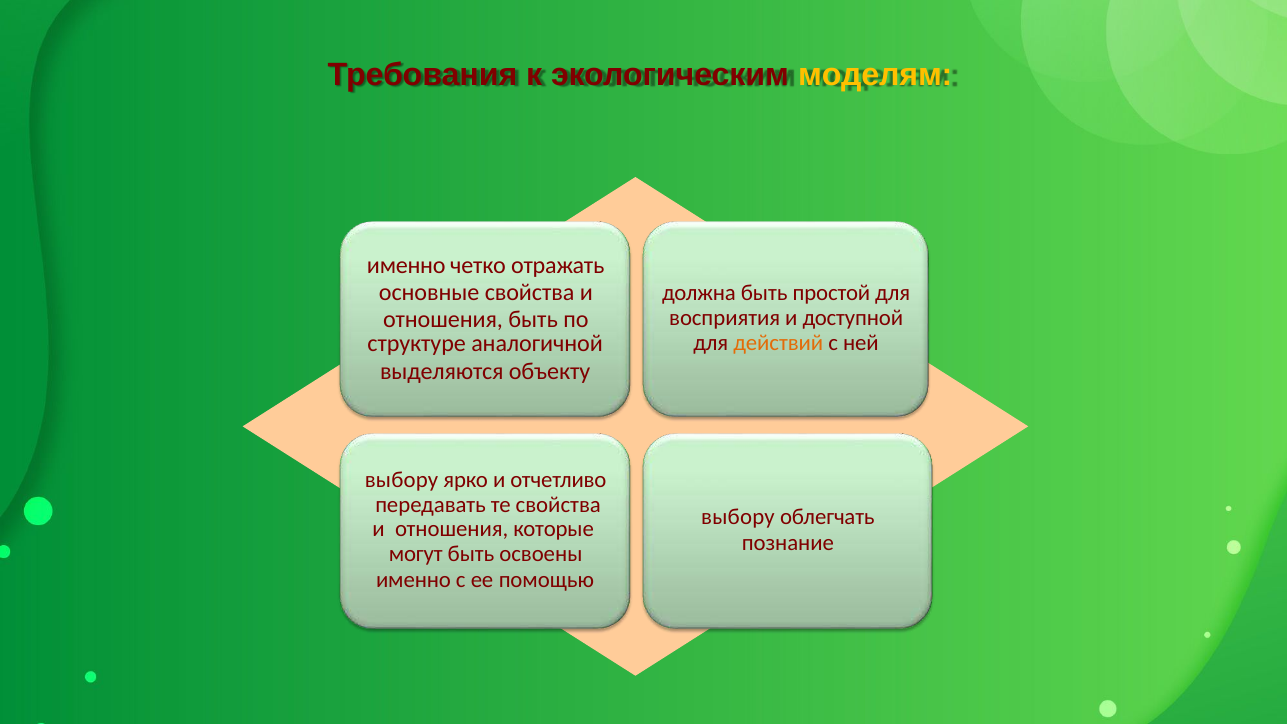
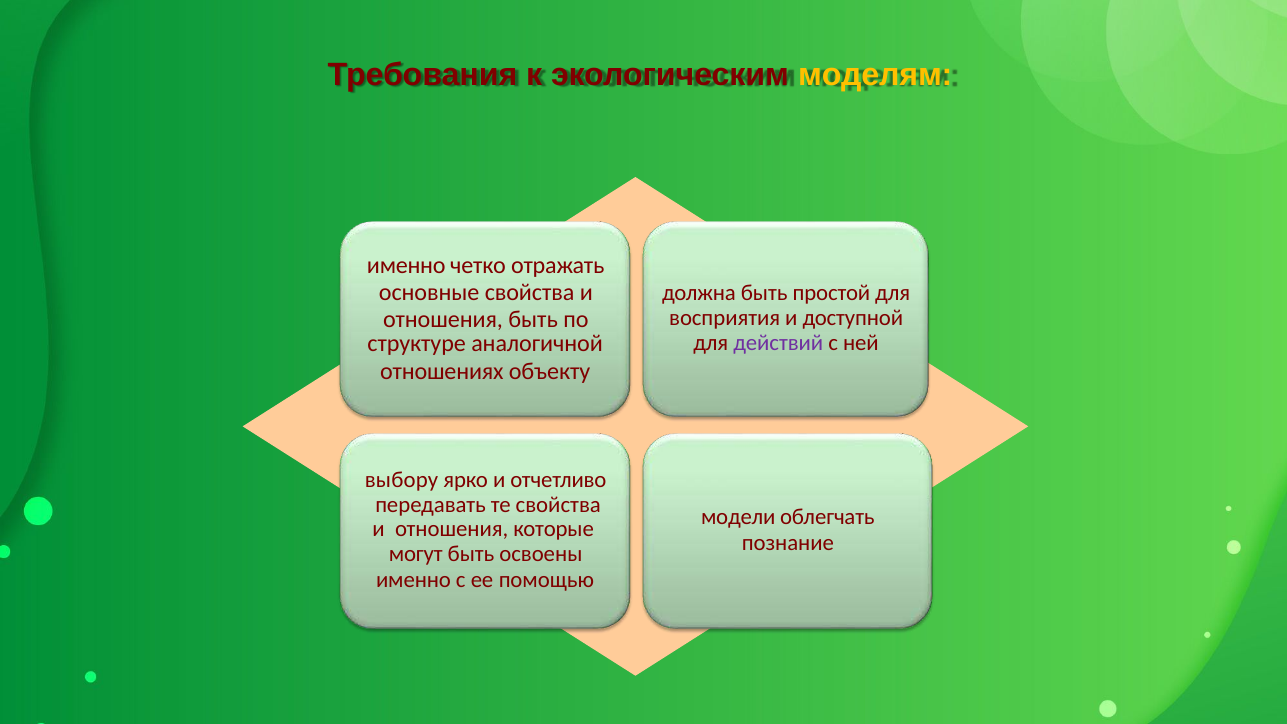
действий colour: orange -> purple (778, 343)
выделяются: выделяются -> отношениях (442, 371)
выбору: выбору -> модели (738, 517)
